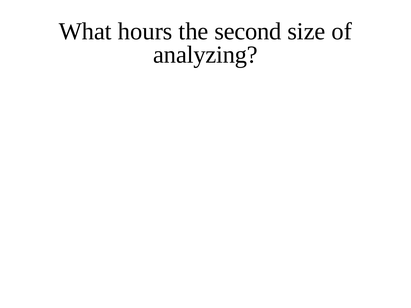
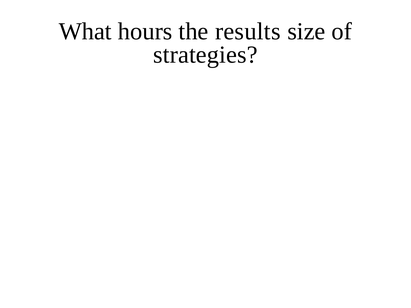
second: second -> results (248, 31)
analyzing: analyzing -> strategies (205, 55)
